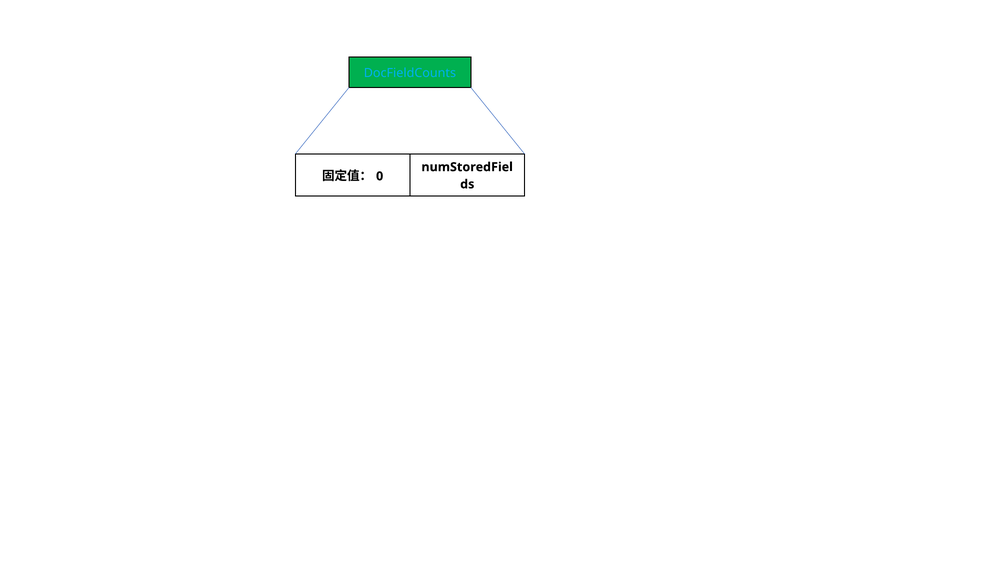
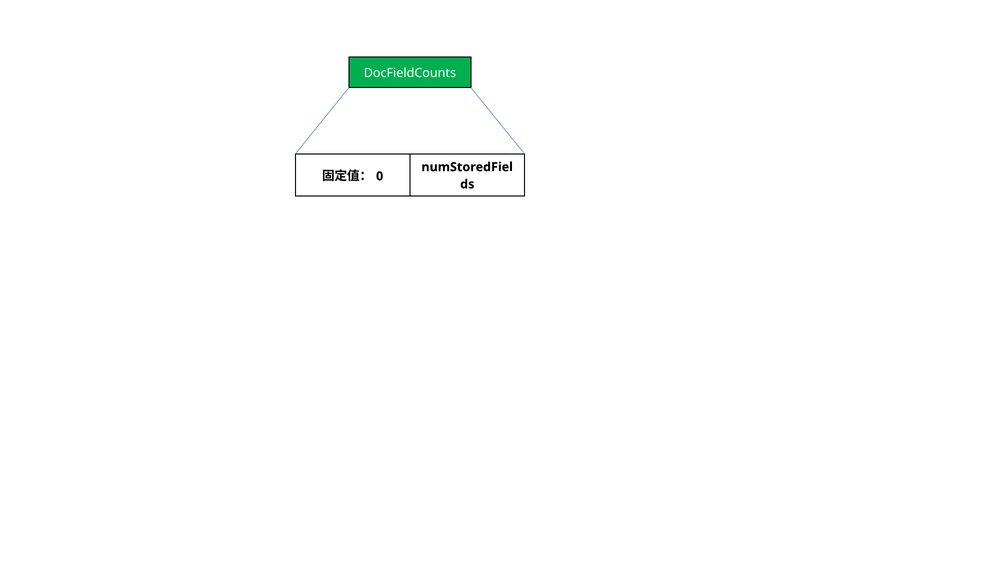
DocFieldCounts colour: light blue -> white (410, 73)
